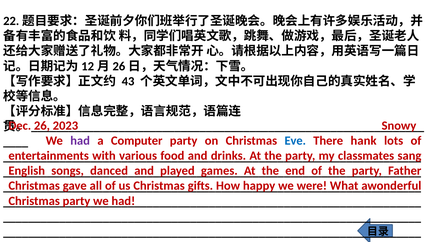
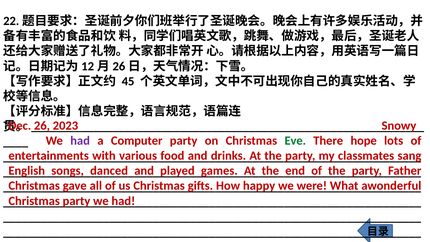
43: 43 -> 45 (128, 81)
Eve colour: blue -> green (295, 141)
hank: hank -> hope (364, 141)
